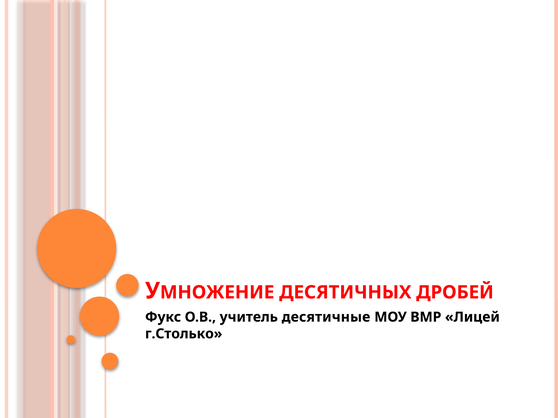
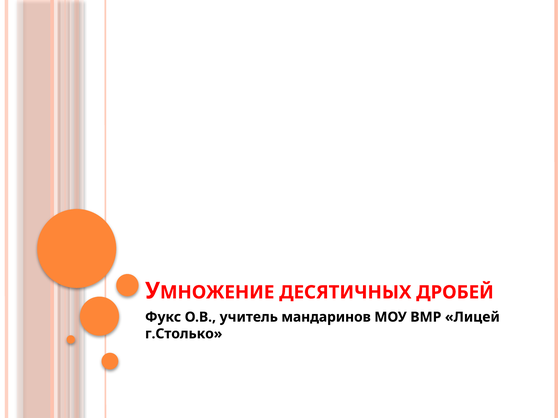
десятичные: десятичные -> мандаринов (326, 317)
